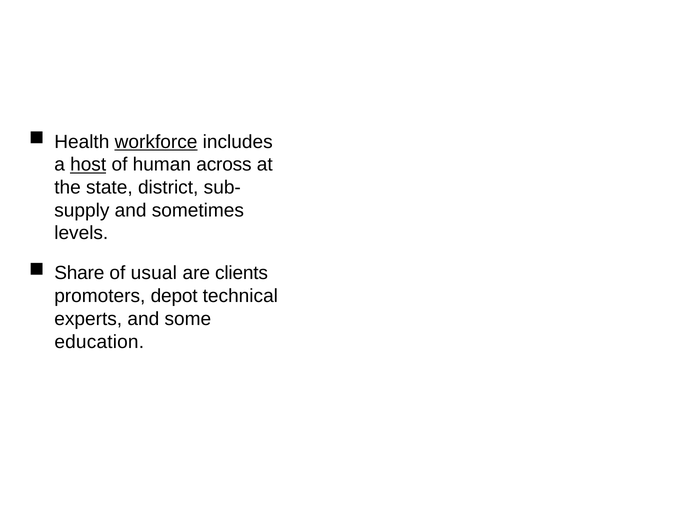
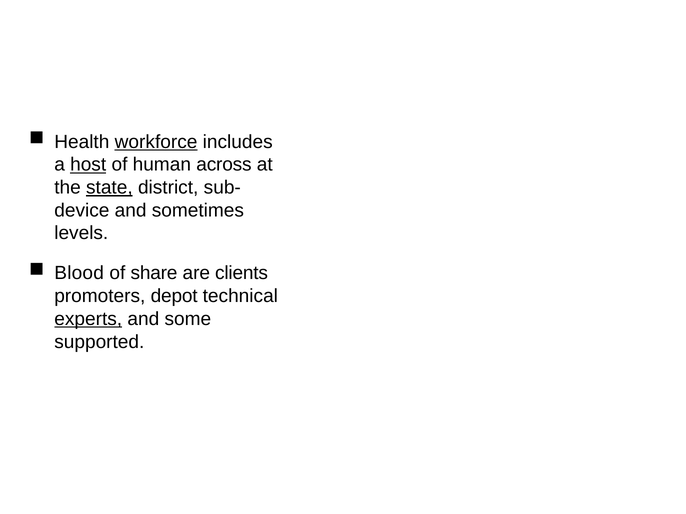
state underline: none -> present (109, 188)
supply: supply -> device (82, 211)
Share: Share -> Blood (79, 273)
usual: usual -> share (154, 273)
experts underline: none -> present (88, 319)
education: education -> supported (99, 342)
